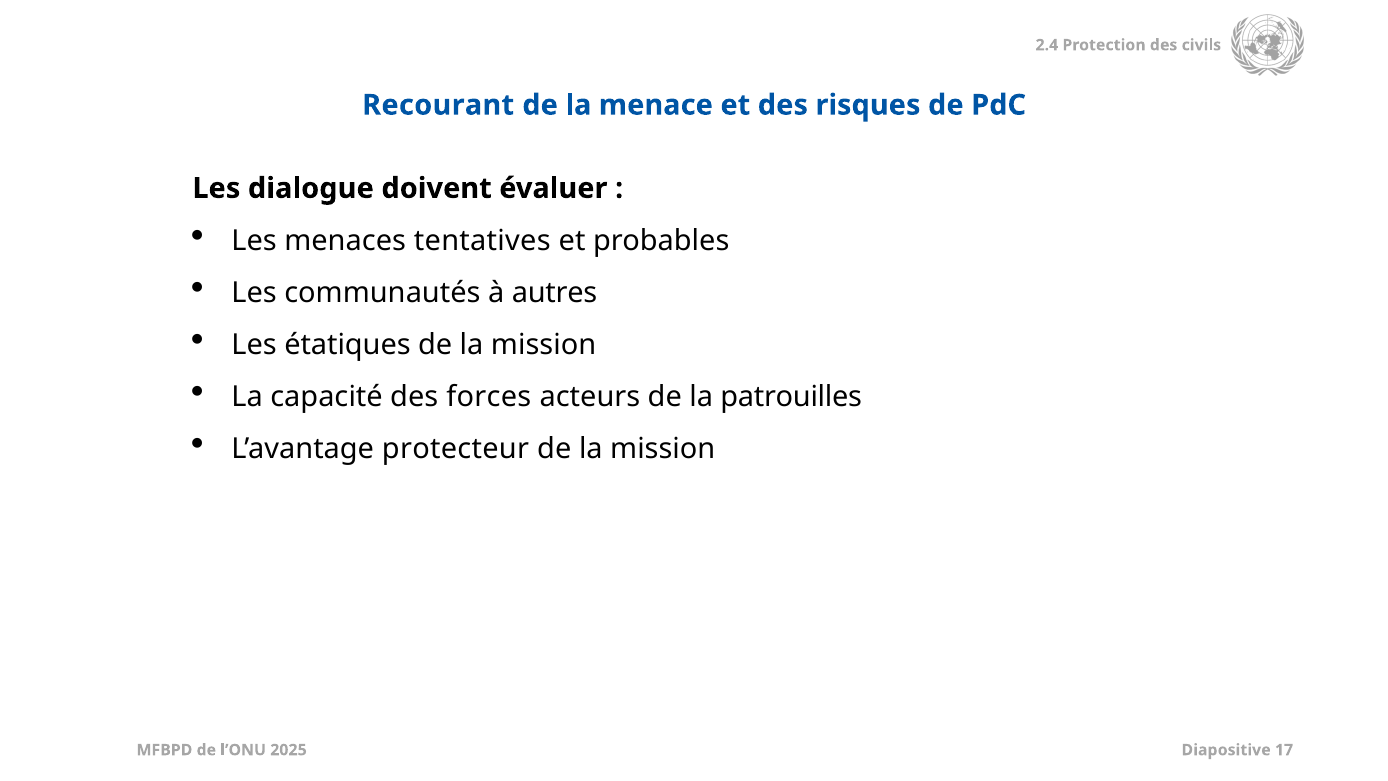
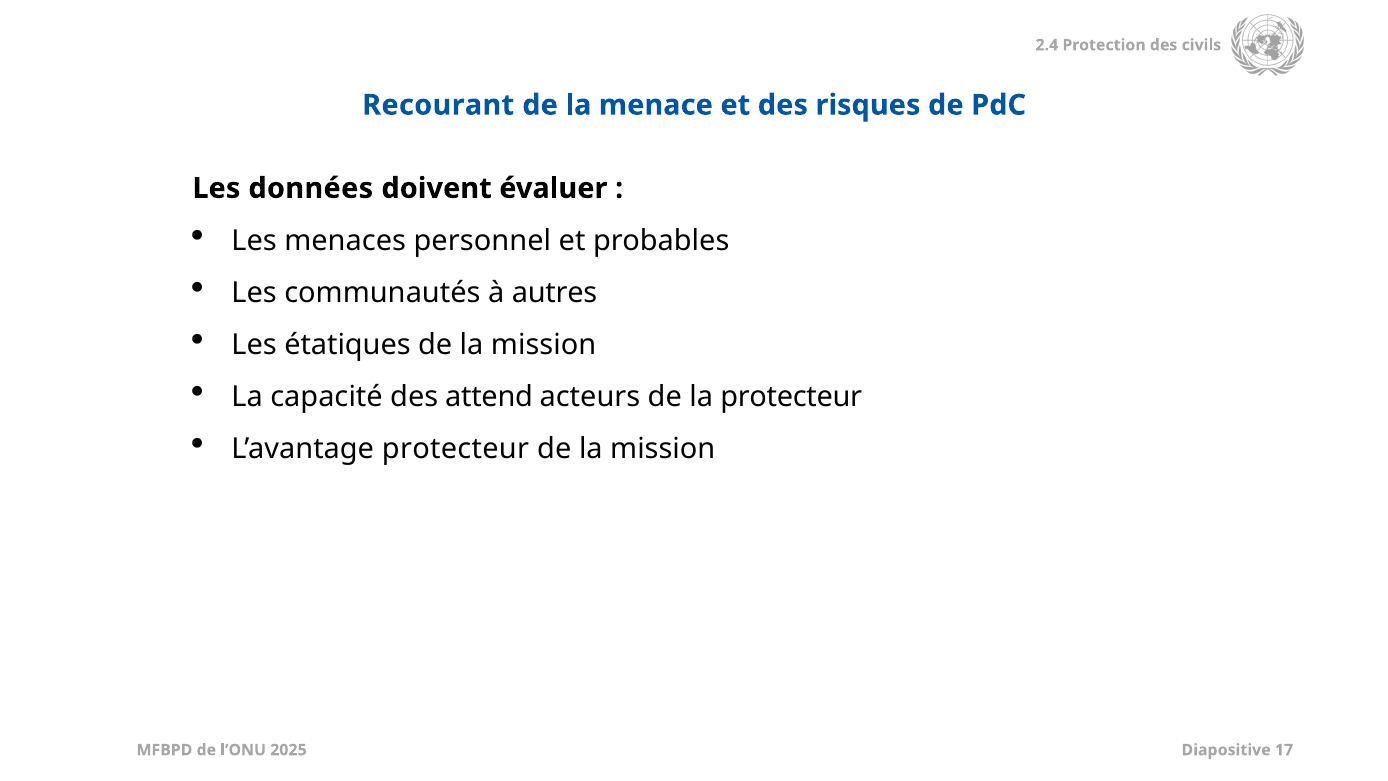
dialogue: dialogue -> données (311, 188)
tentatives: tentatives -> personnel (482, 240)
forces: forces -> attend (489, 397)
la patrouilles: patrouilles -> protecteur (791, 397)
